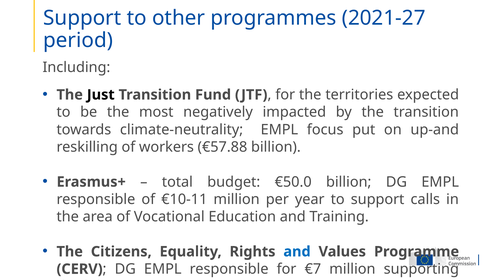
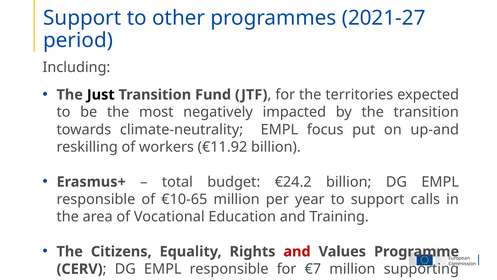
€57.88: €57.88 -> €11.92 (222, 147)
€50.0: €50.0 -> €24.2 (293, 182)
€10-11: €10-11 -> €10-65 (184, 199)
and colour: blue -> red (297, 251)
